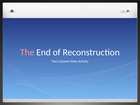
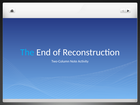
The colour: pink -> light blue (27, 52)
